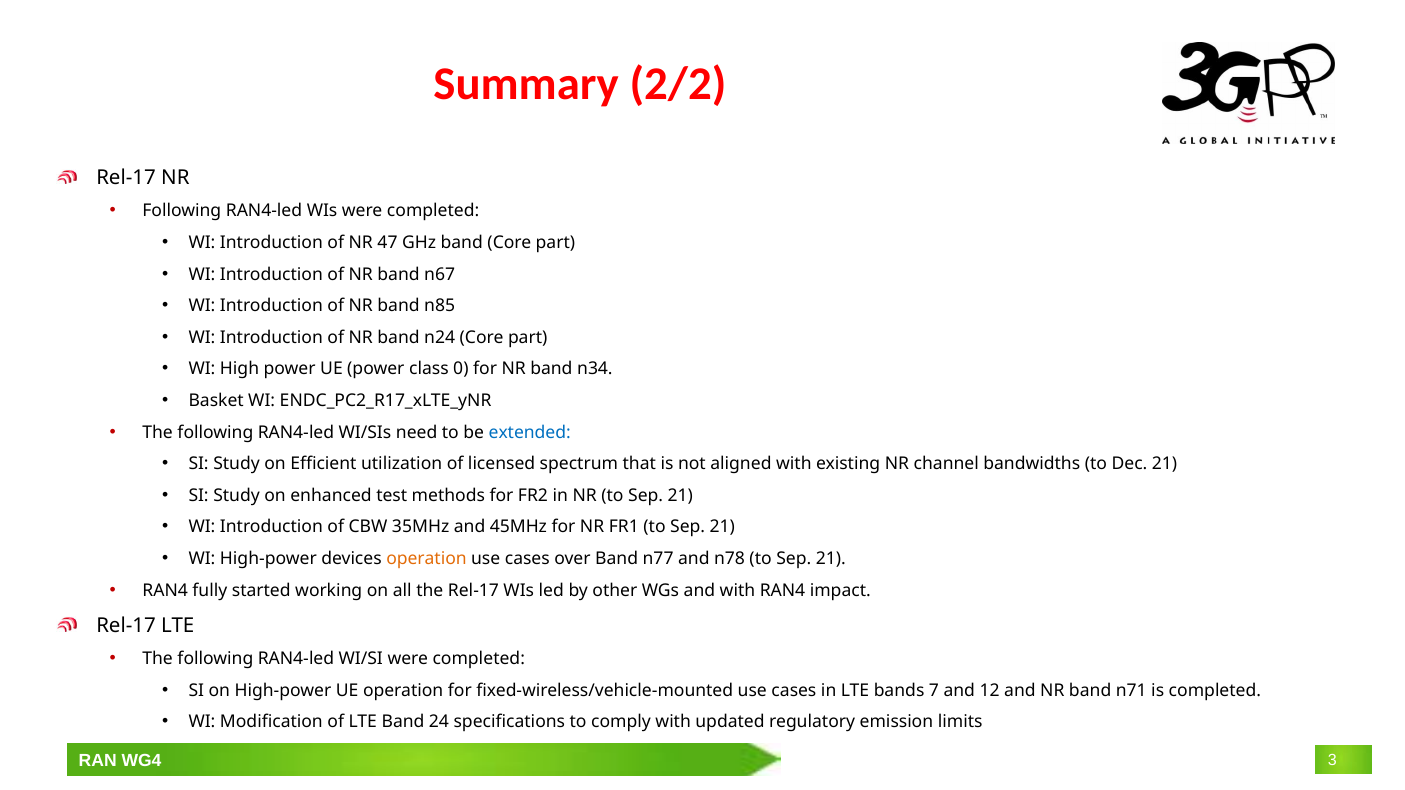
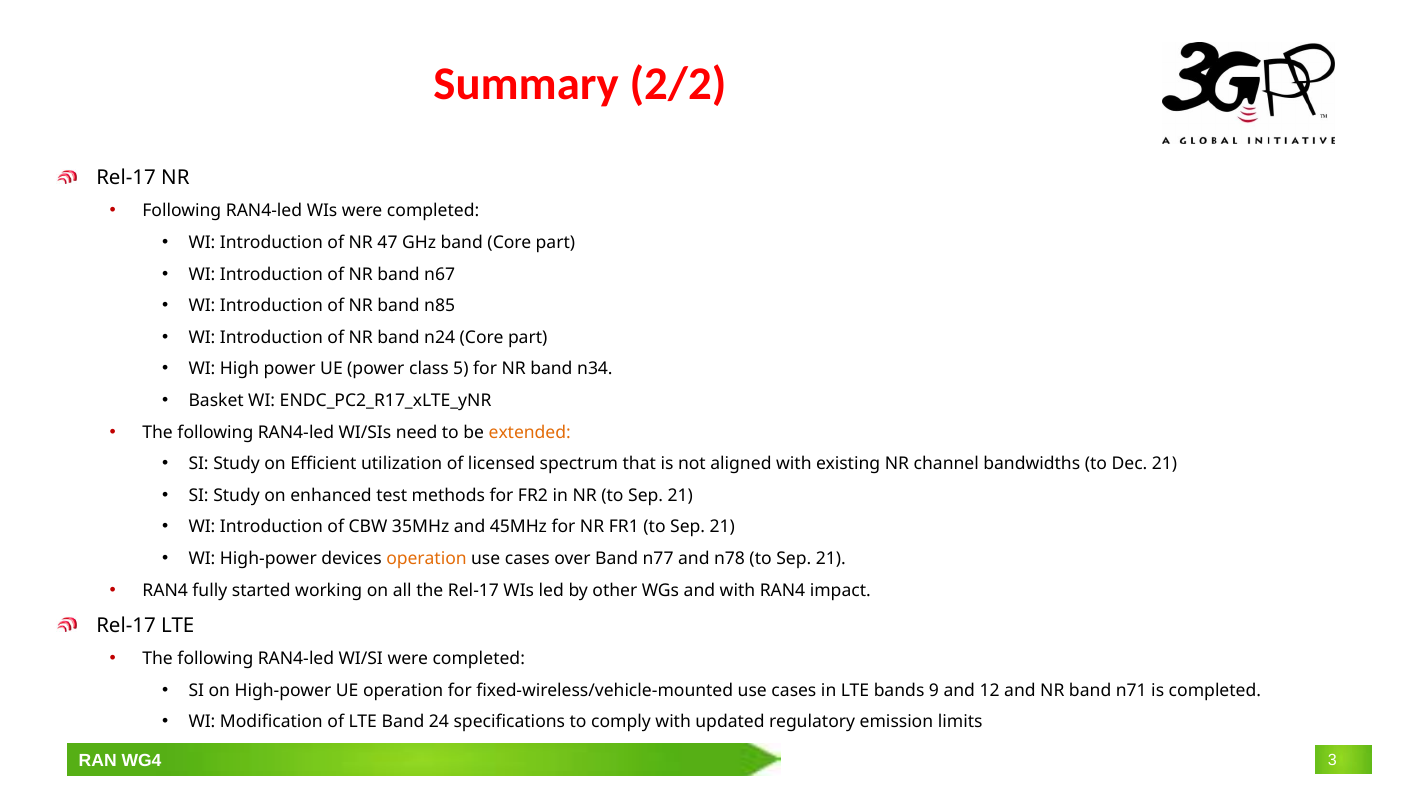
0: 0 -> 5 (461, 369)
extended colour: blue -> orange (530, 432)
7: 7 -> 9 (934, 691)
